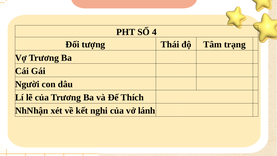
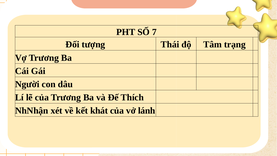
4: 4 -> 7 (154, 32)
nghi: nghi -> khát (99, 111)
